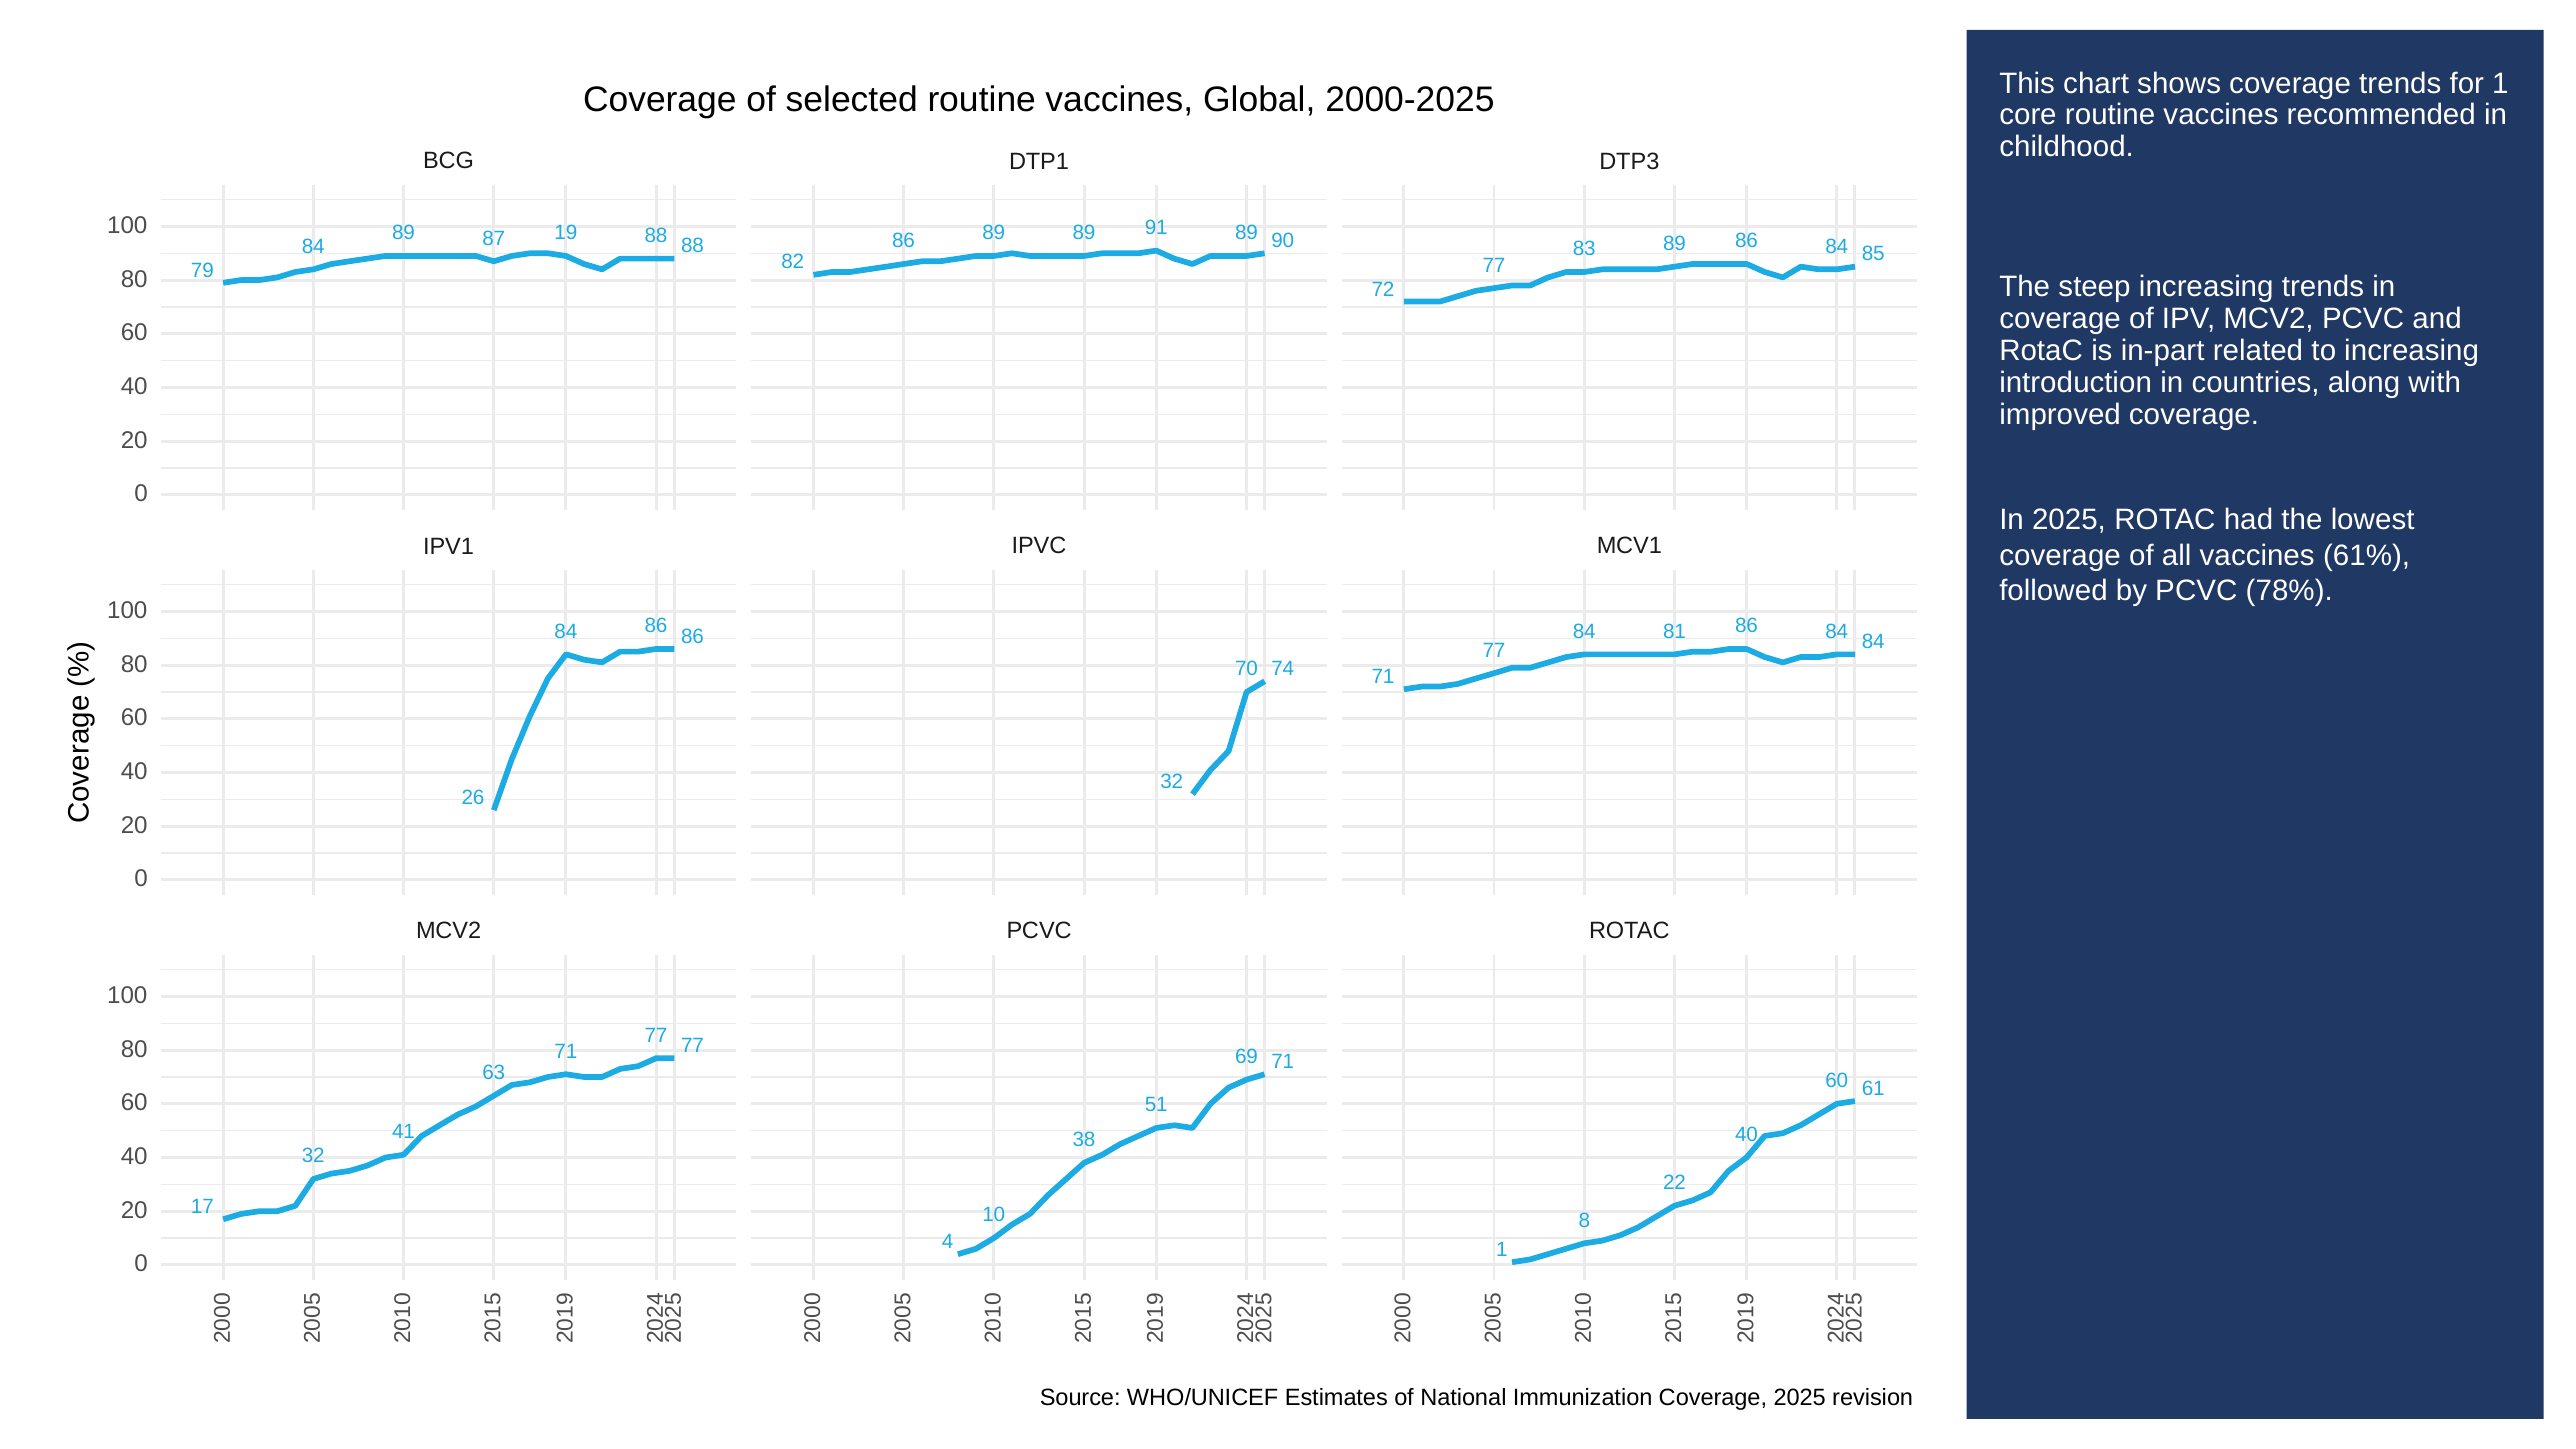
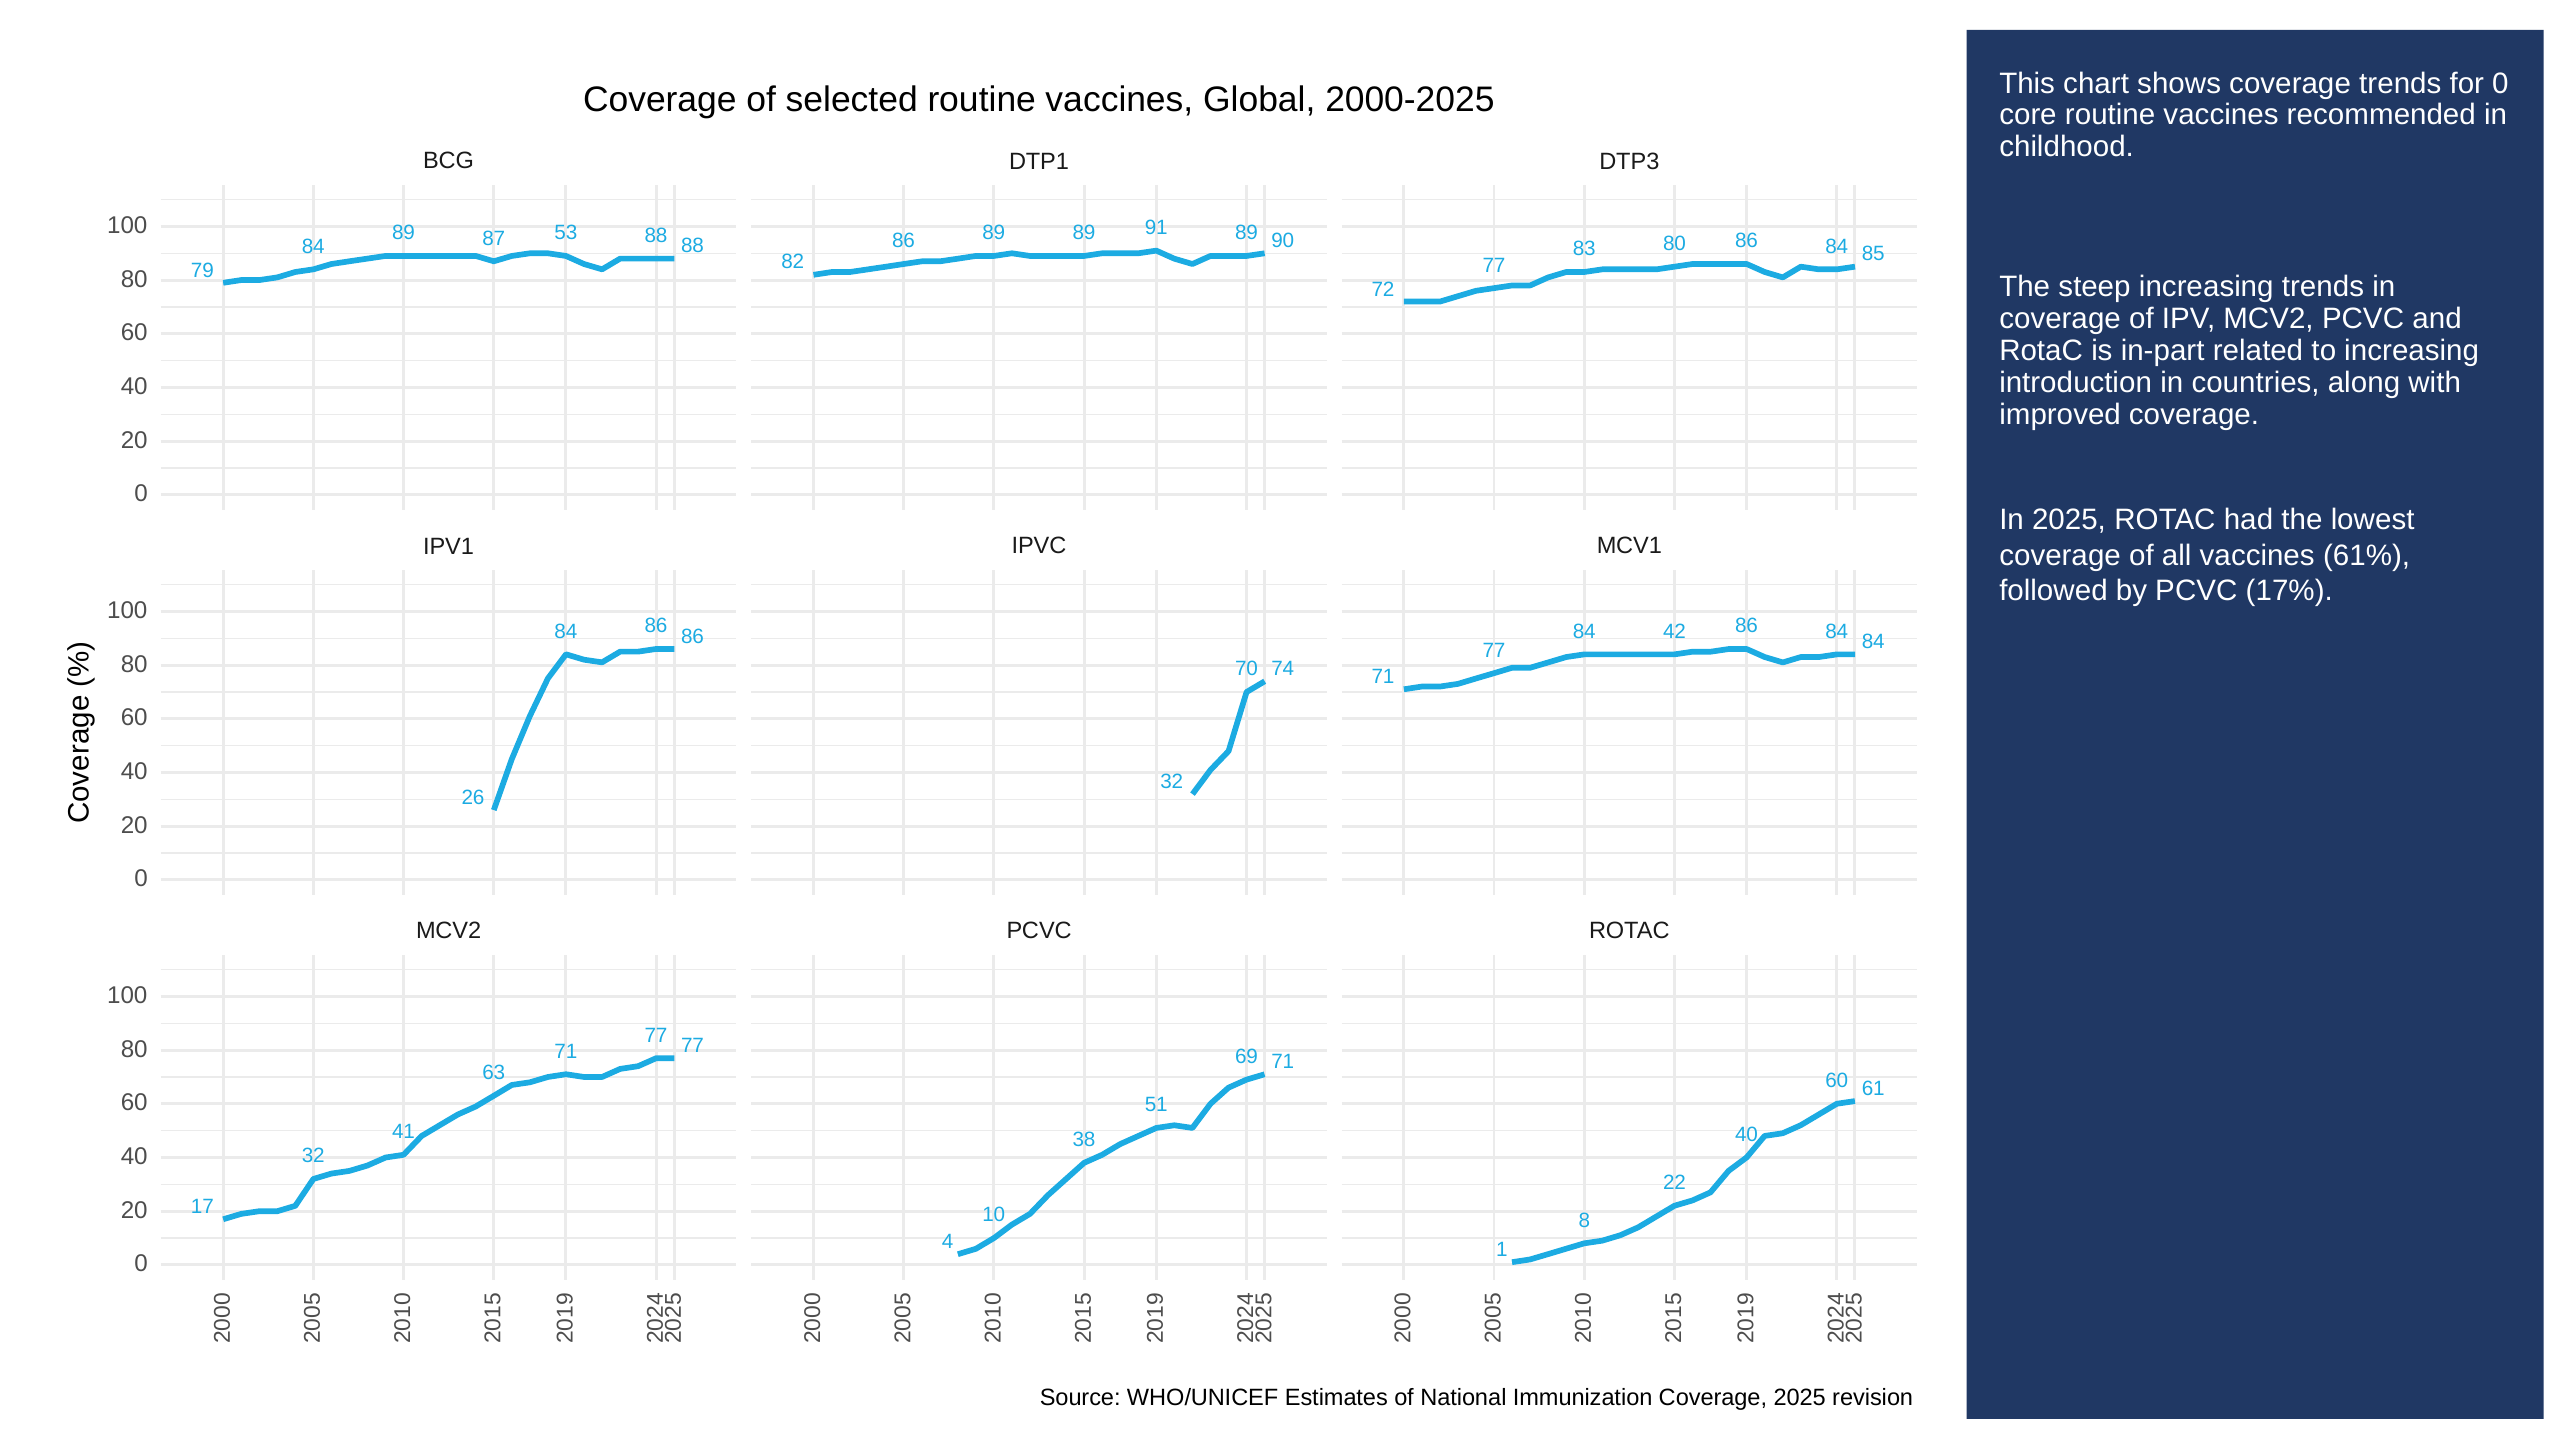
for 1: 1 -> 0 (2500, 83)
19: 19 -> 53 (566, 233)
83 89: 89 -> 80 (1674, 244)
78%: 78% -> 17% (2289, 591)
81: 81 -> 42 (1674, 631)
